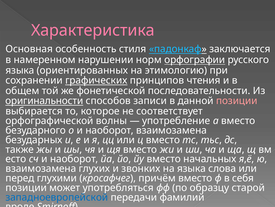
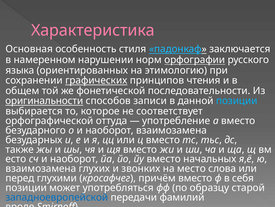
позиции colour: pink -> light blue (237, 100)
волны: волны -> оттуда (112, 120)
на языка: языка -> место (191, 168)
